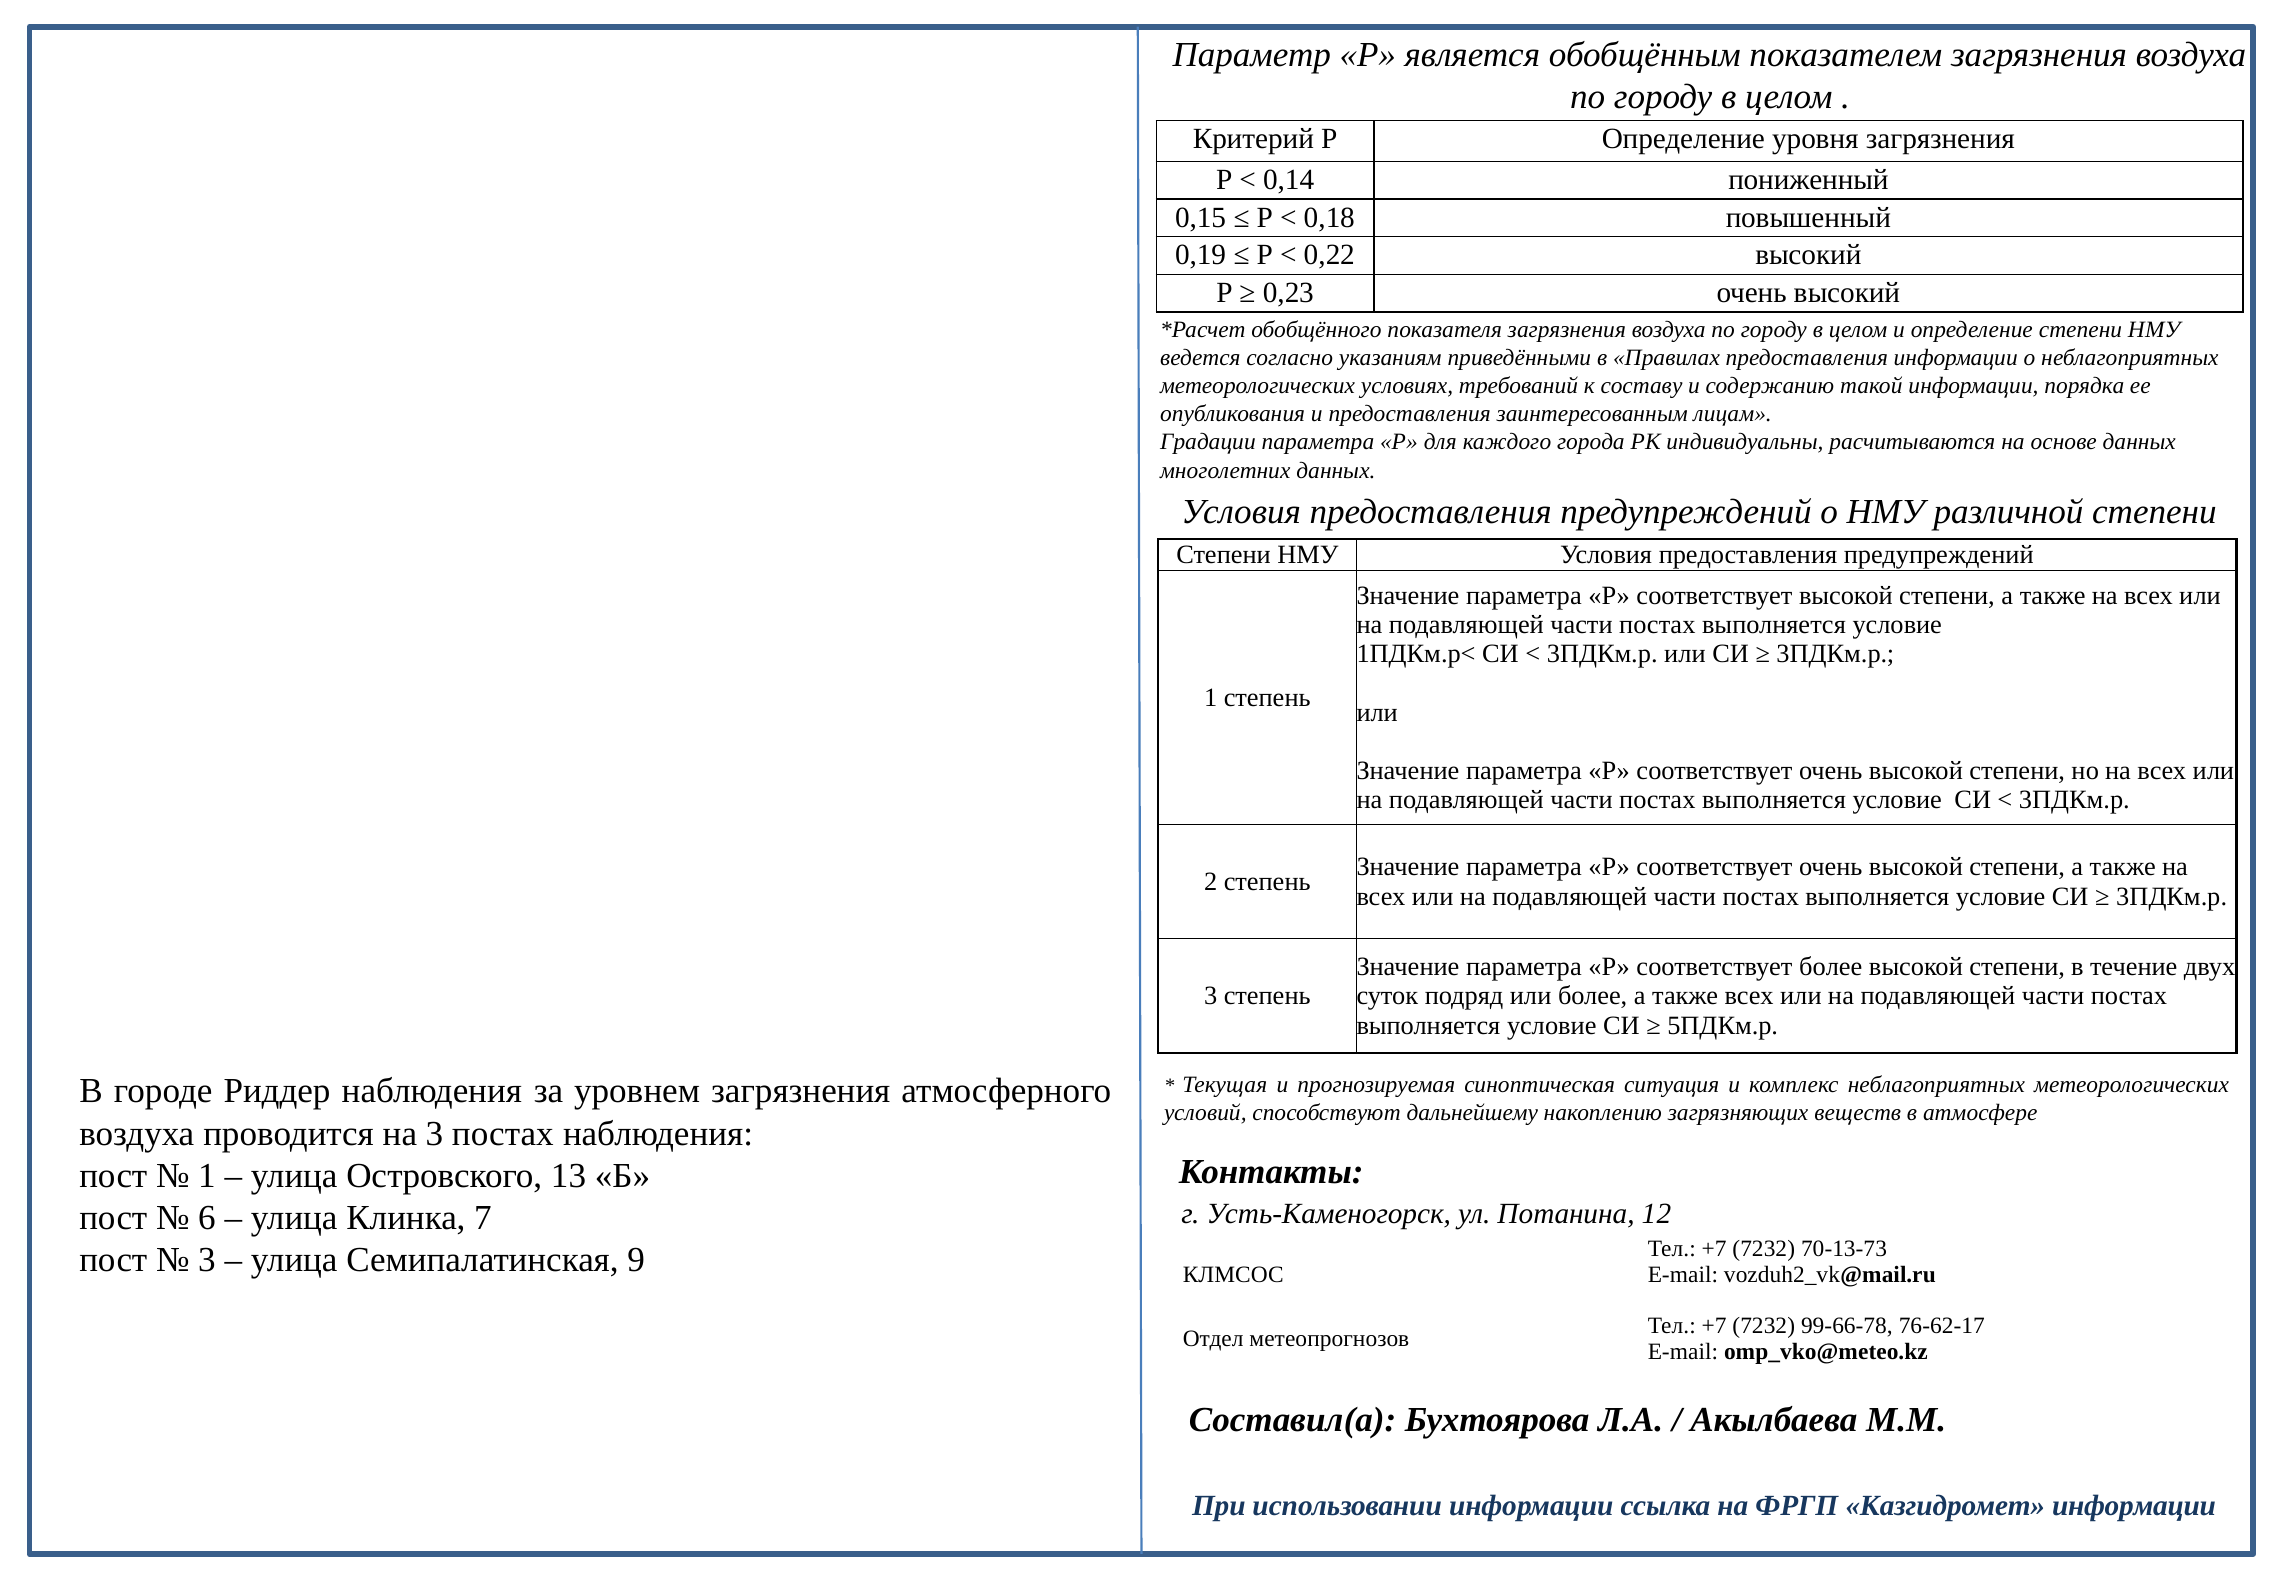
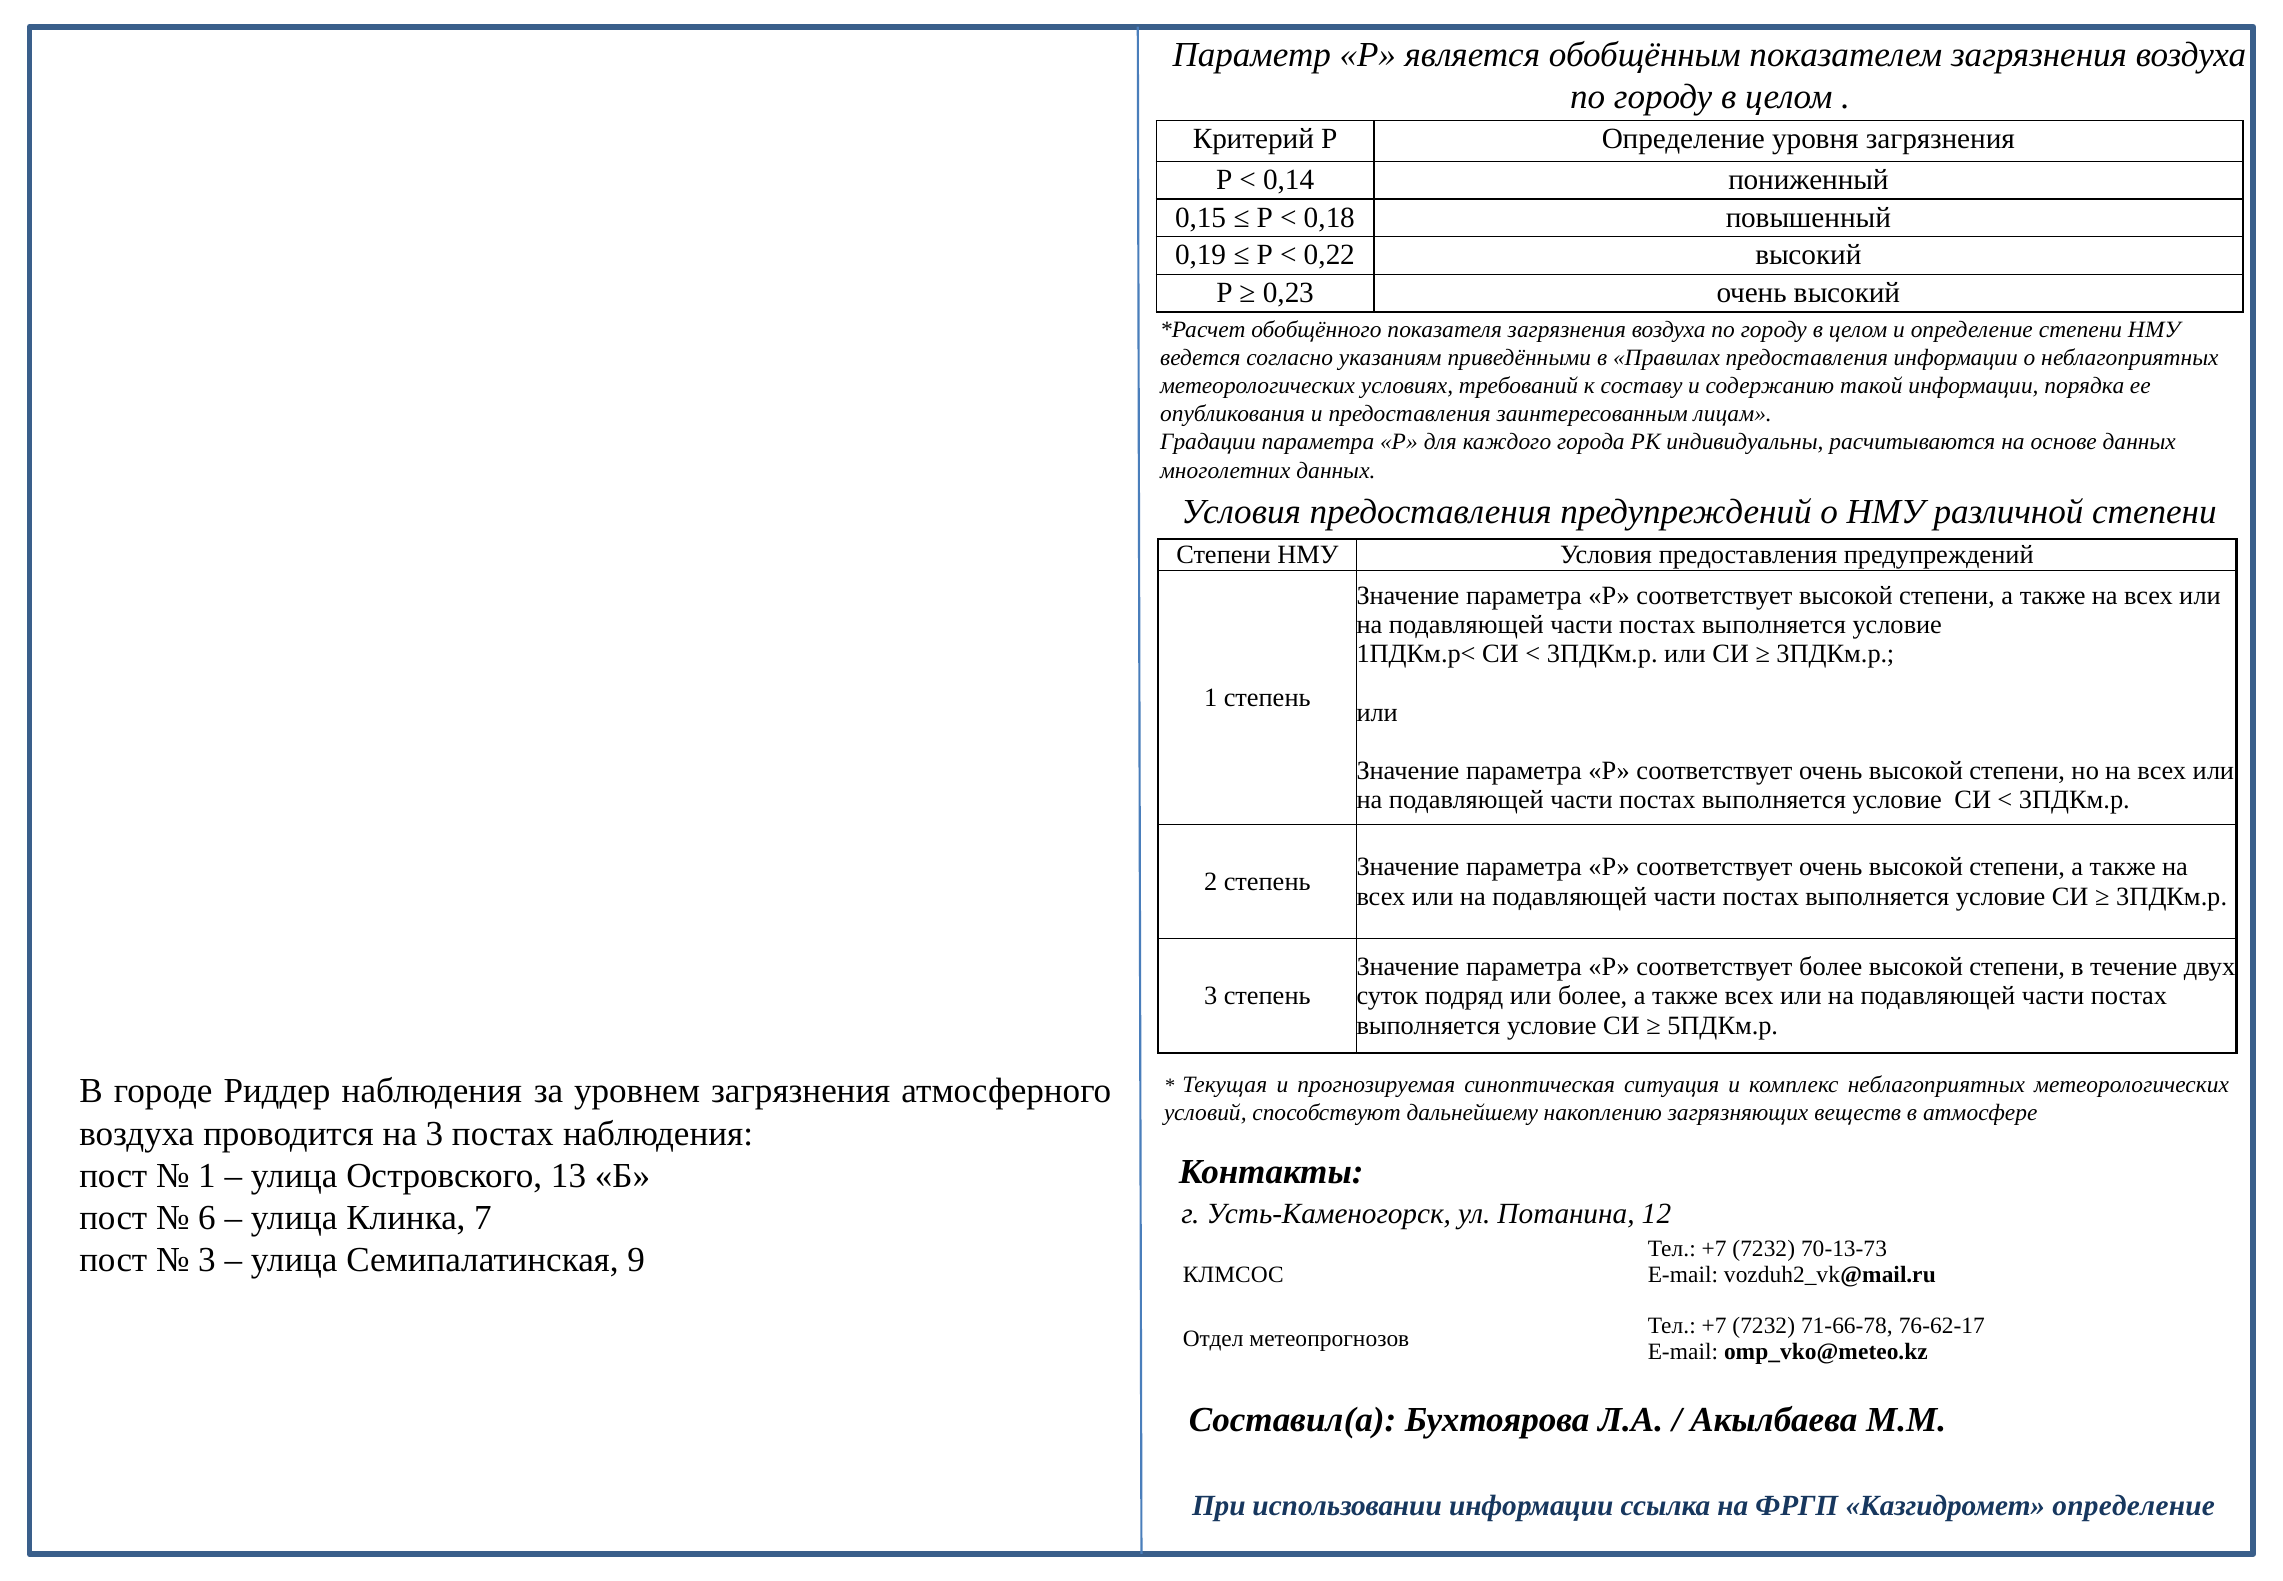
99-66-78: 99-66-78 -> 71-66-78 (1847, 1325)
Казгидромет информации: информации -> определение (2134, 1505)
